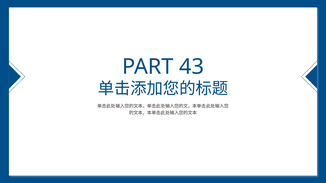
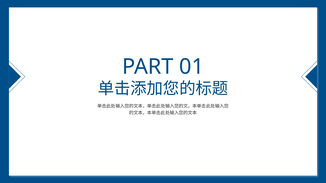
43: 43 -> 01 (192, 67)
